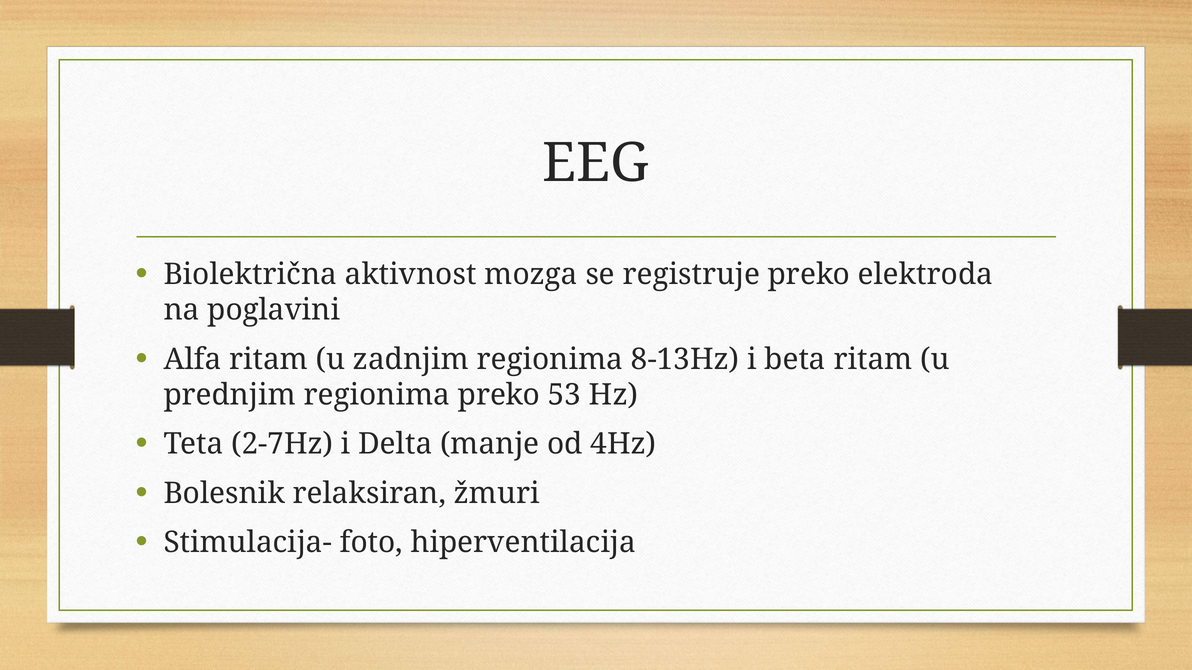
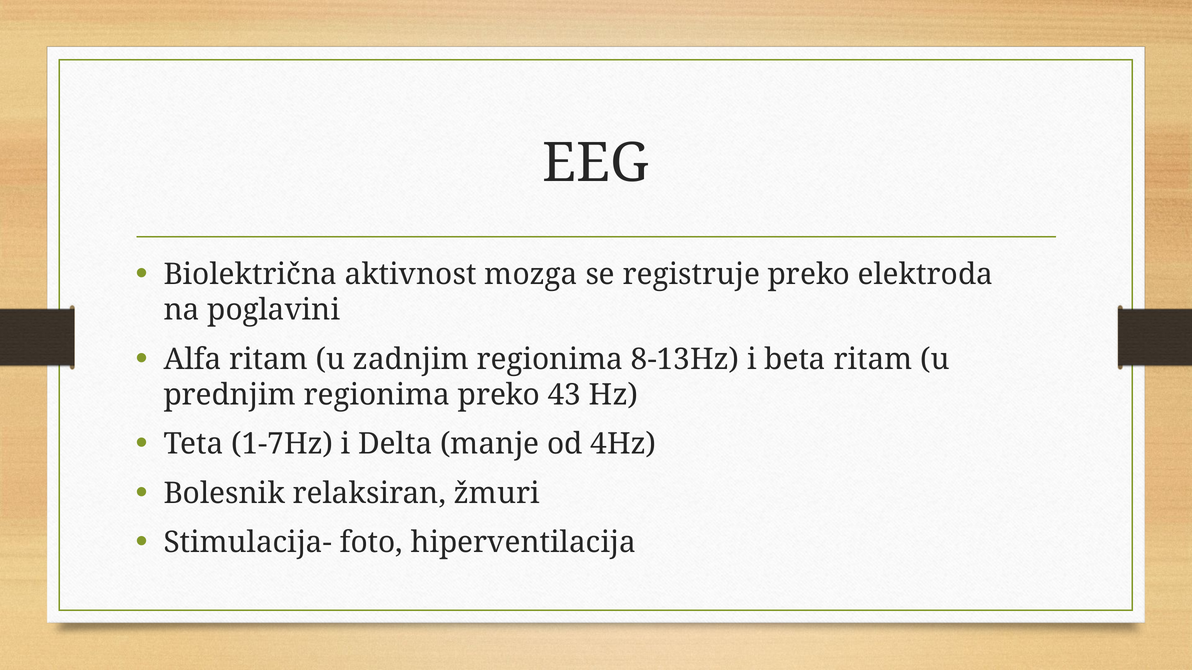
53: 53 -> 43 (565, 395)
2-7Hz: 2-7Hz -> 1-7Hz (282, 444)
